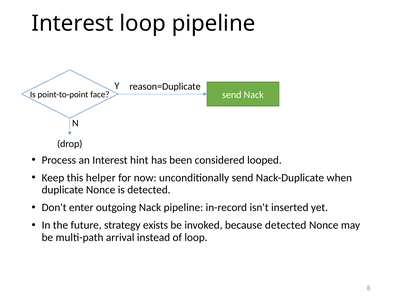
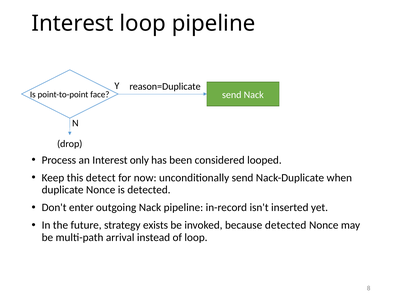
hint: hint -> only (139, 160)
helper: helper -> detect (101, 177)
